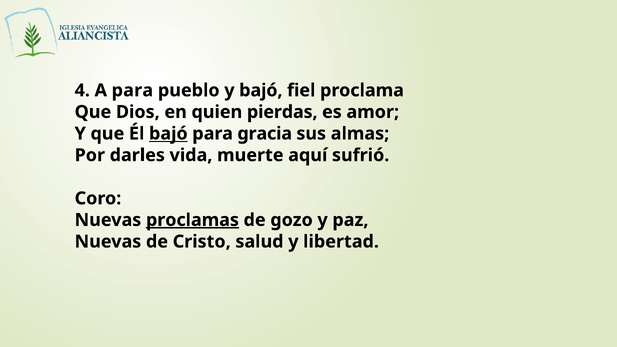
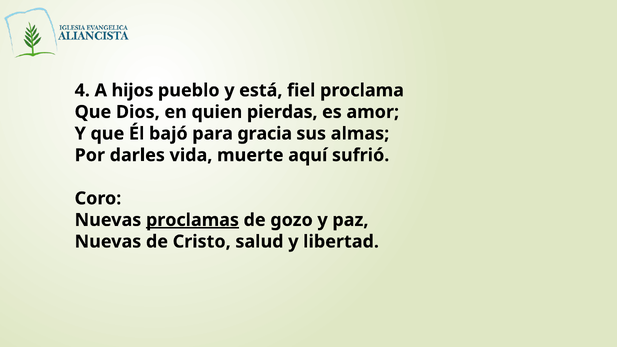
A para: para -> hijos (133, 90)
y bajó: bajó -> está (261, 90)
bajó underline: present -> none (168, 134)
